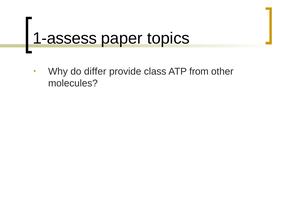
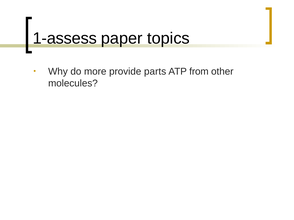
differ: differ -> more (95, 72)
class: class -> parts (155, 72)
